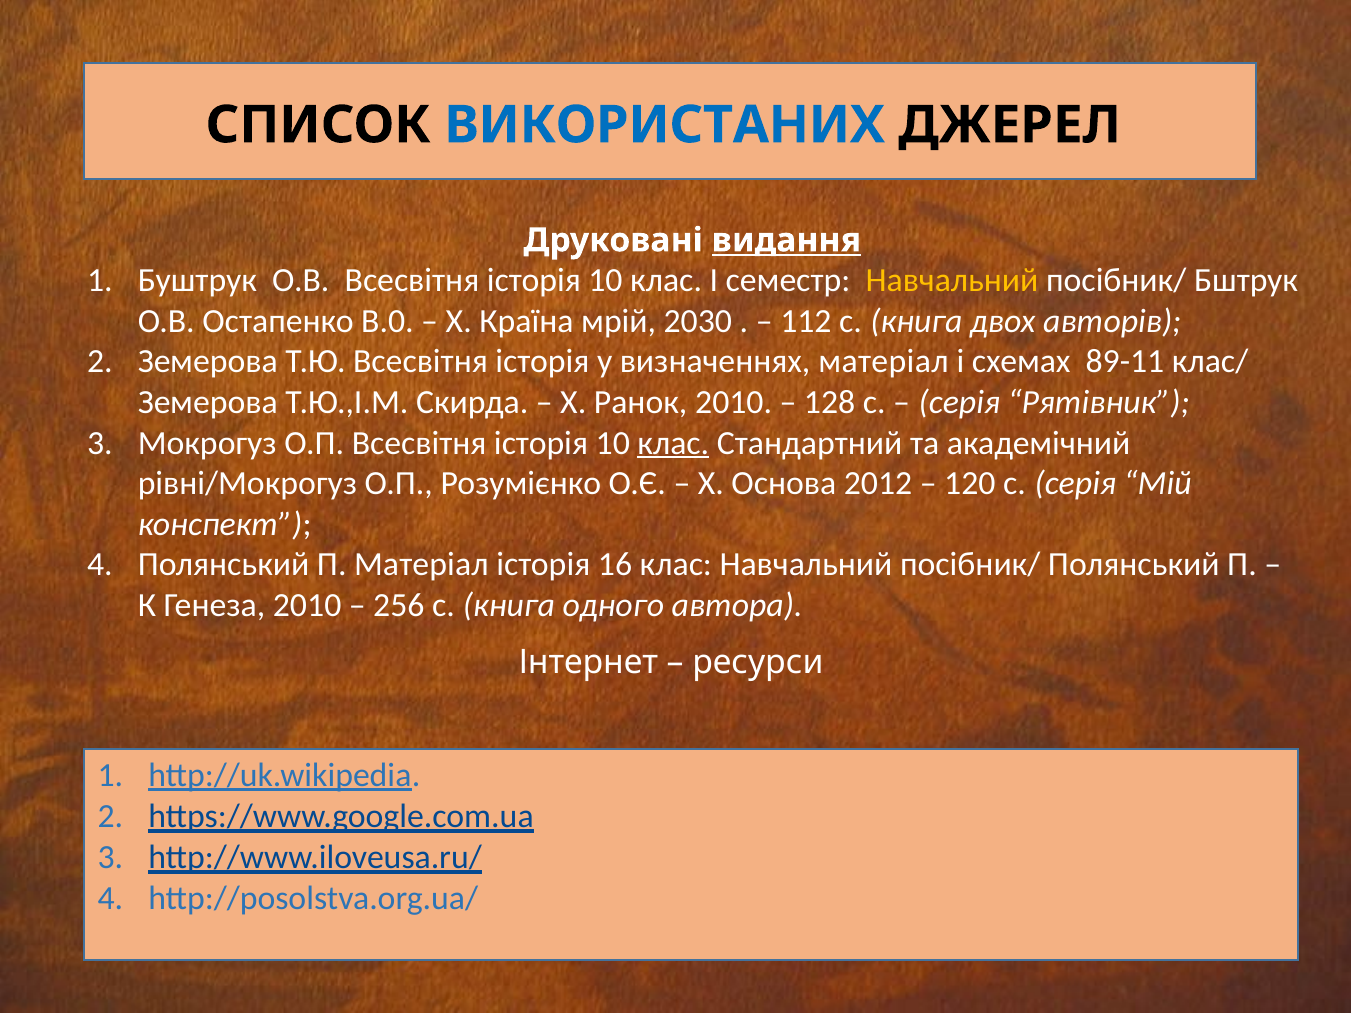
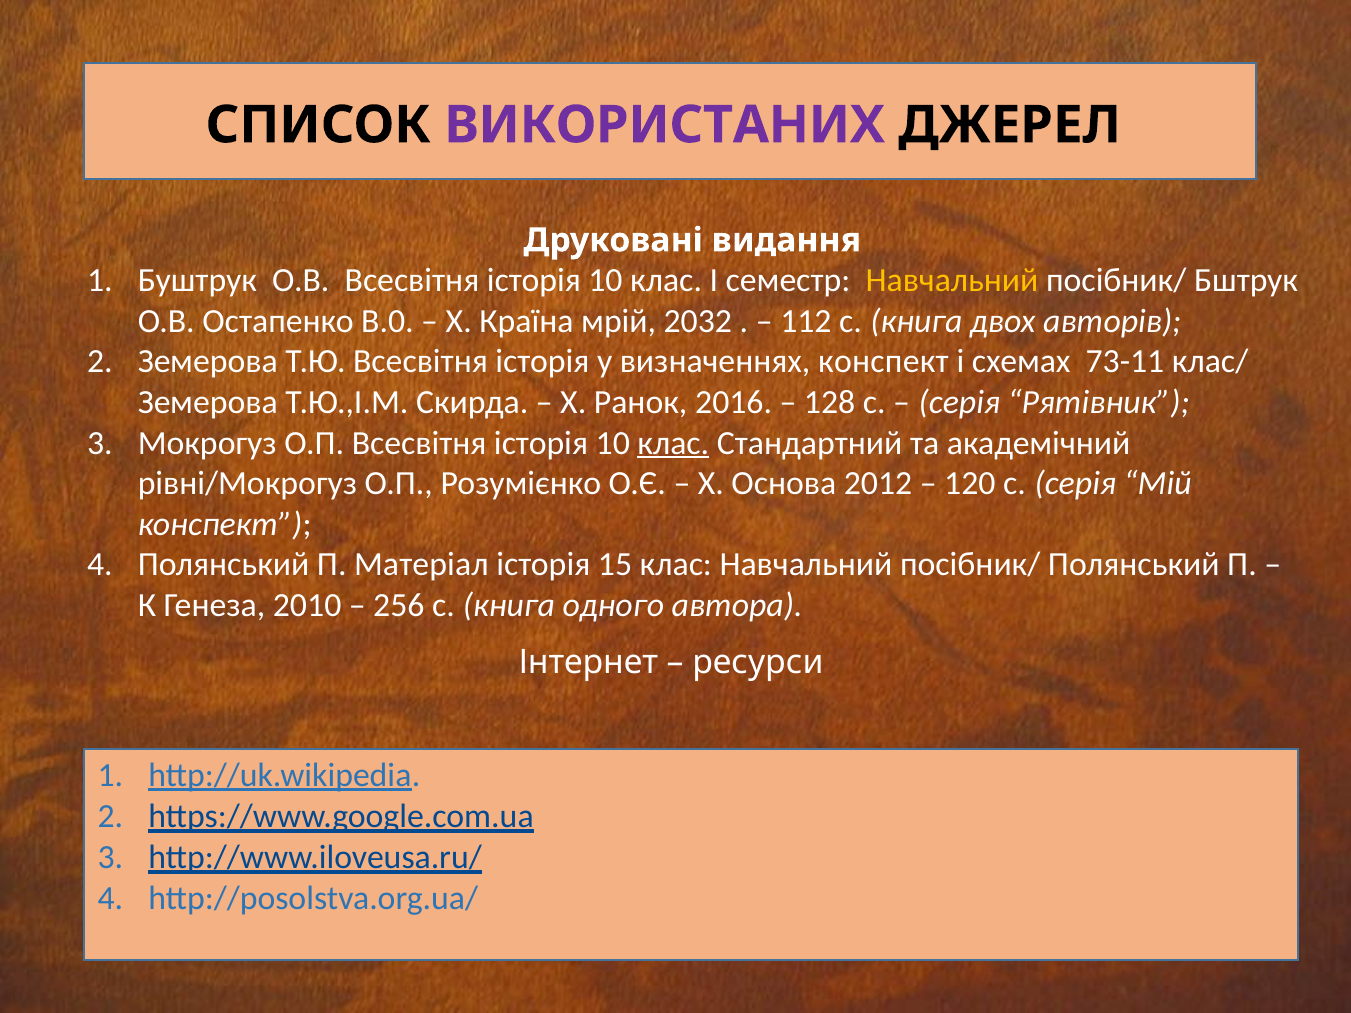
ВИКОРИСТАНИХ colour: blue -> purple (665, 125)
видання underline: present -> none (786, 240)
2030: 2030 -> 2032 (698, 321)
визначеннях матеріал: матеріал -> конспект (883, 362)
89-11: 89-11 -> 73-11 (1125, 362)
Ранок 2010: 2010 -> 2016 (734, 402)
16: 16 -> 15 (615, 565)
